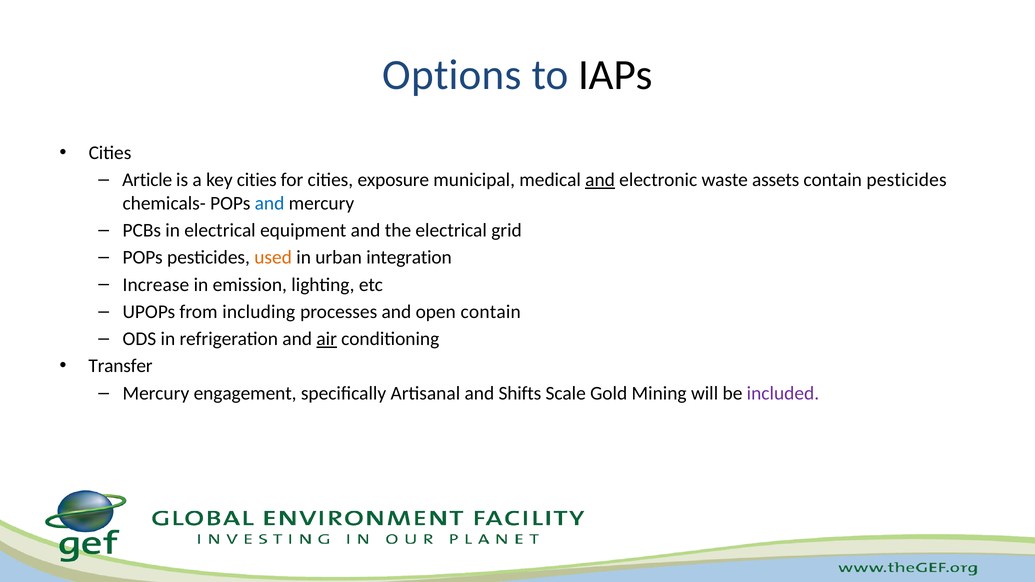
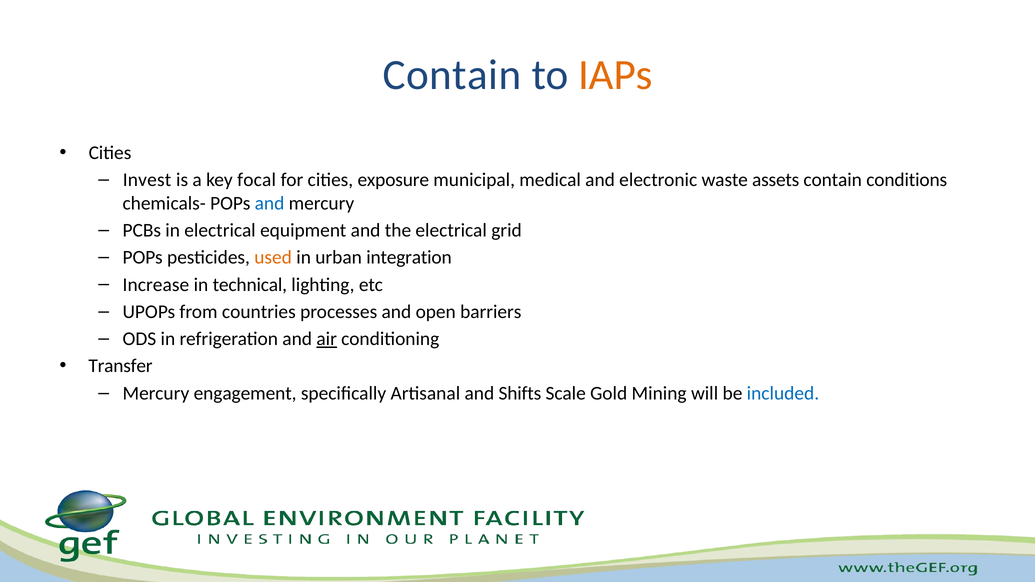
Options: Options -> Contain (452, 75)
IAPs colour: black -> orange (615, 75)
Article: Article -> Invest (147, 180)
key cities: cities -> focal (257, 180)
and underline: present -> none (600, 180)
contain pesticides: pesticides -> conditions (907, 180)
emission: emission -> technical (250, 285)
including: including -> countries (259, 312)
open contain: contain -> barriers (491, 312)
included colour: purple -> blue (783, 393)
